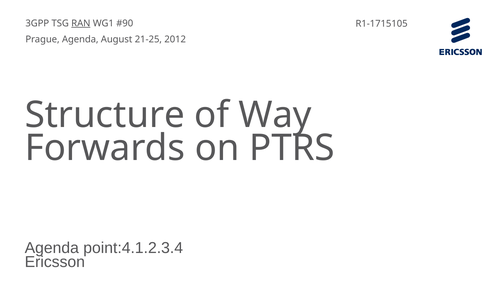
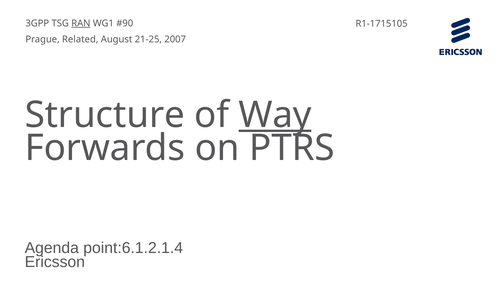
Prague Agenda: Agenda -> Related (80, 39)
2012: 2012 -> 2007 (175, 39)
Way underline: none -> present (275, 115)
point:4.1.2.3.4: point:4.1.2.3.4 -> point:6.1.2.1.4 (133, 247)
